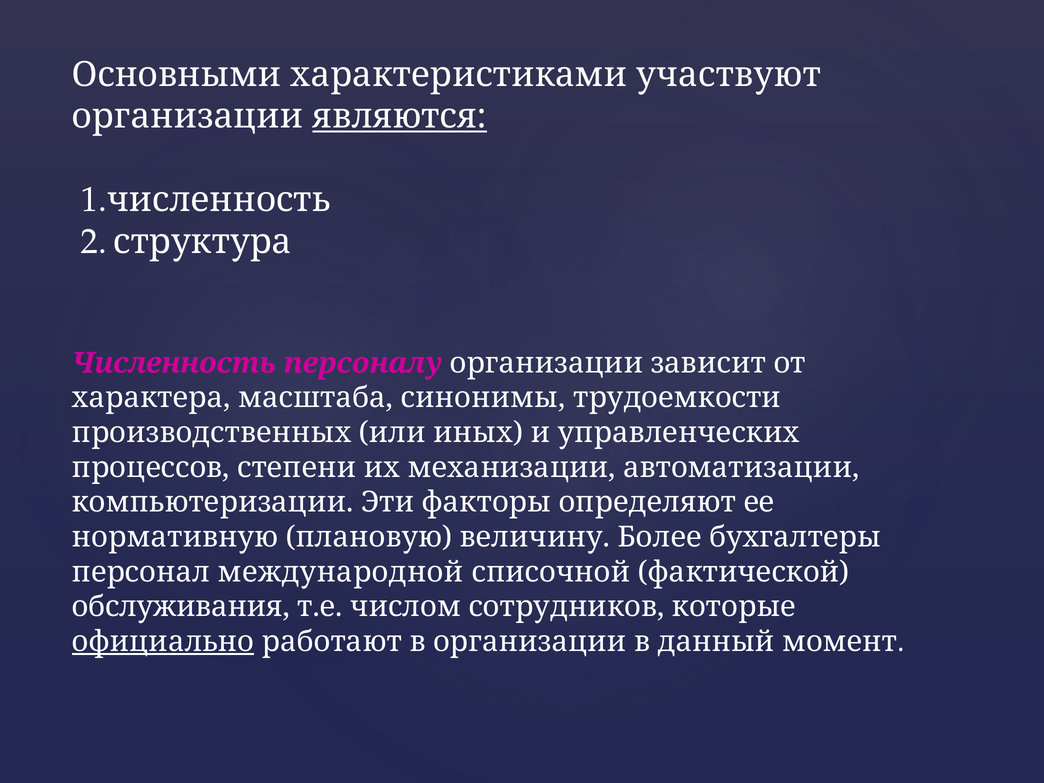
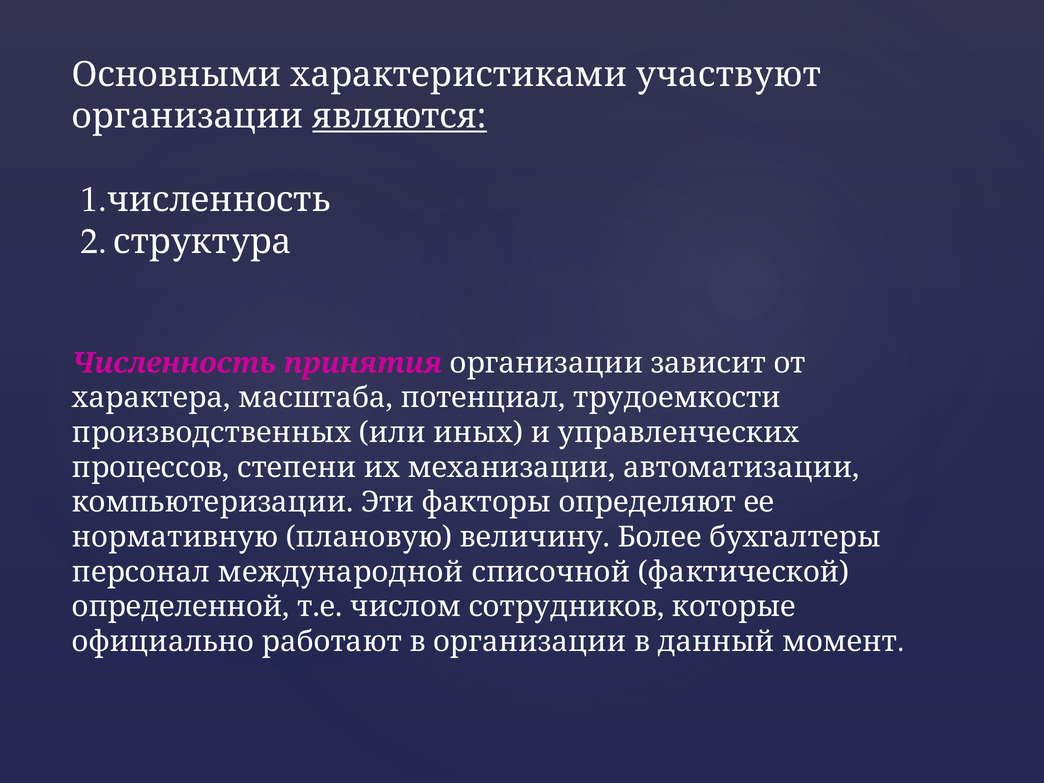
персоналу: персоналу -> принятия (363, 363)
синонимы: синонимы -> потенциал (483, 398)
обслуживания: обслуживания -> определенной (181, 607)
официально underline: present -> none (163, 642)
